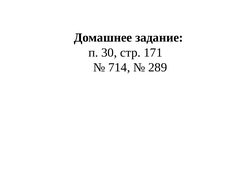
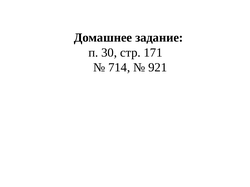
289: 289 -> 921 (158, 68)
